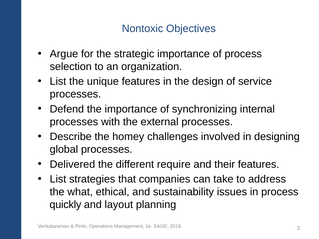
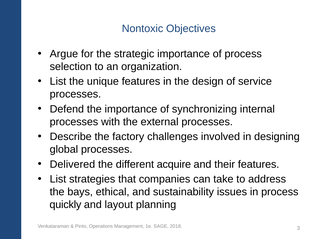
homey: homey -> factory (128, 137)
require: require -> acquire (174, 164)
what: what -> bays (80, 192)
